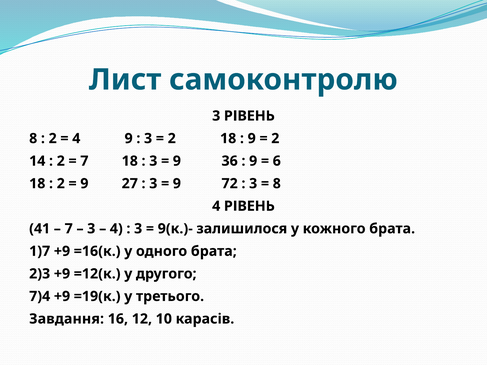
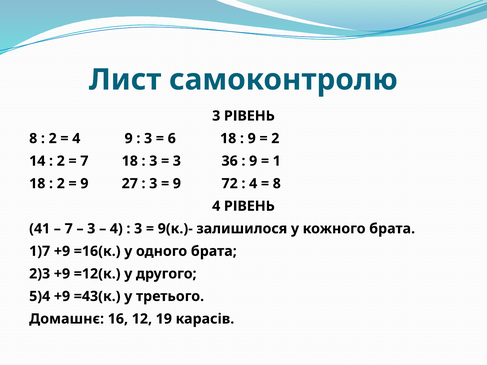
2: 2 -> 6 (172, 139)
9: 9 -> 3 (177, 161)
6: 6 -> 1 (277, 161)
3: 3 -> 4 (253, 184)
7)4: 7)4 -> 5)4 (40, 297)
=19(к: =19(к -> =43(к (97, 297)
Завдання: Завдання -> Домашнє (67, 319)
10: 10 -> 19 (164, 319)
